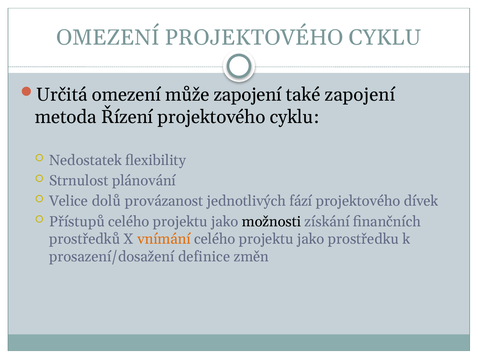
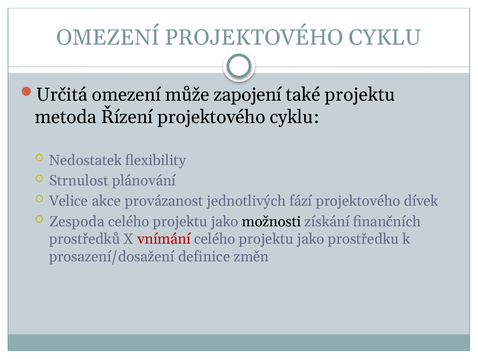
také zapojení: zapojení -> projektu (360, 95)
dolů: dolů -> akce (106, 201)
Přístupů: Přístupů -> Zespoda (77, 221)
vnímání colour: orange -> red (164, 239)
